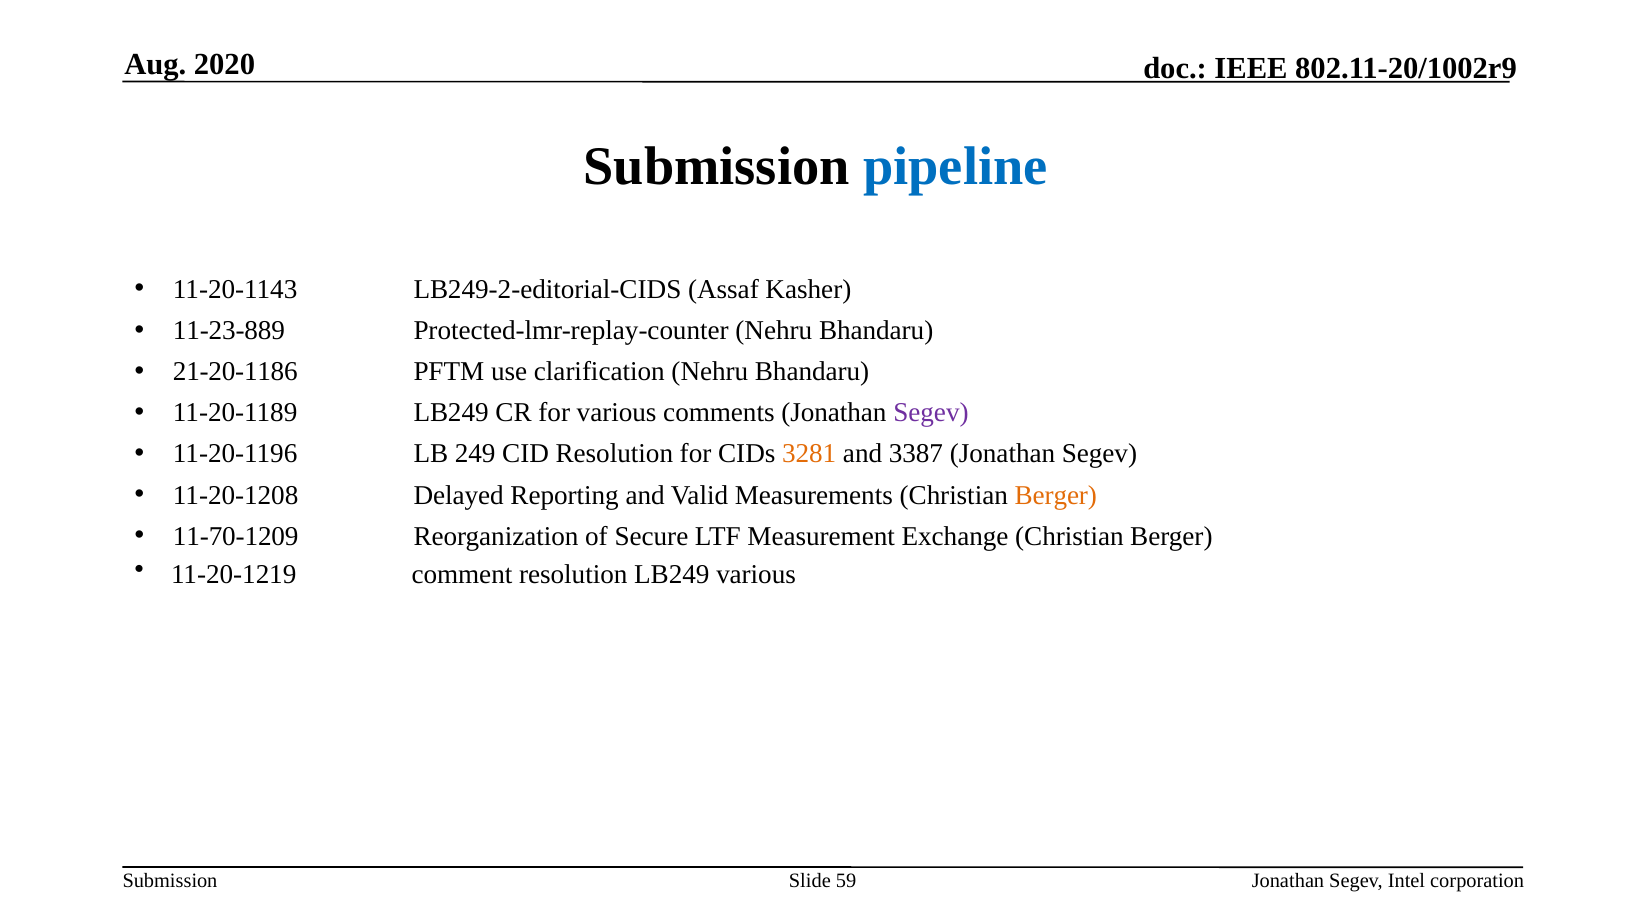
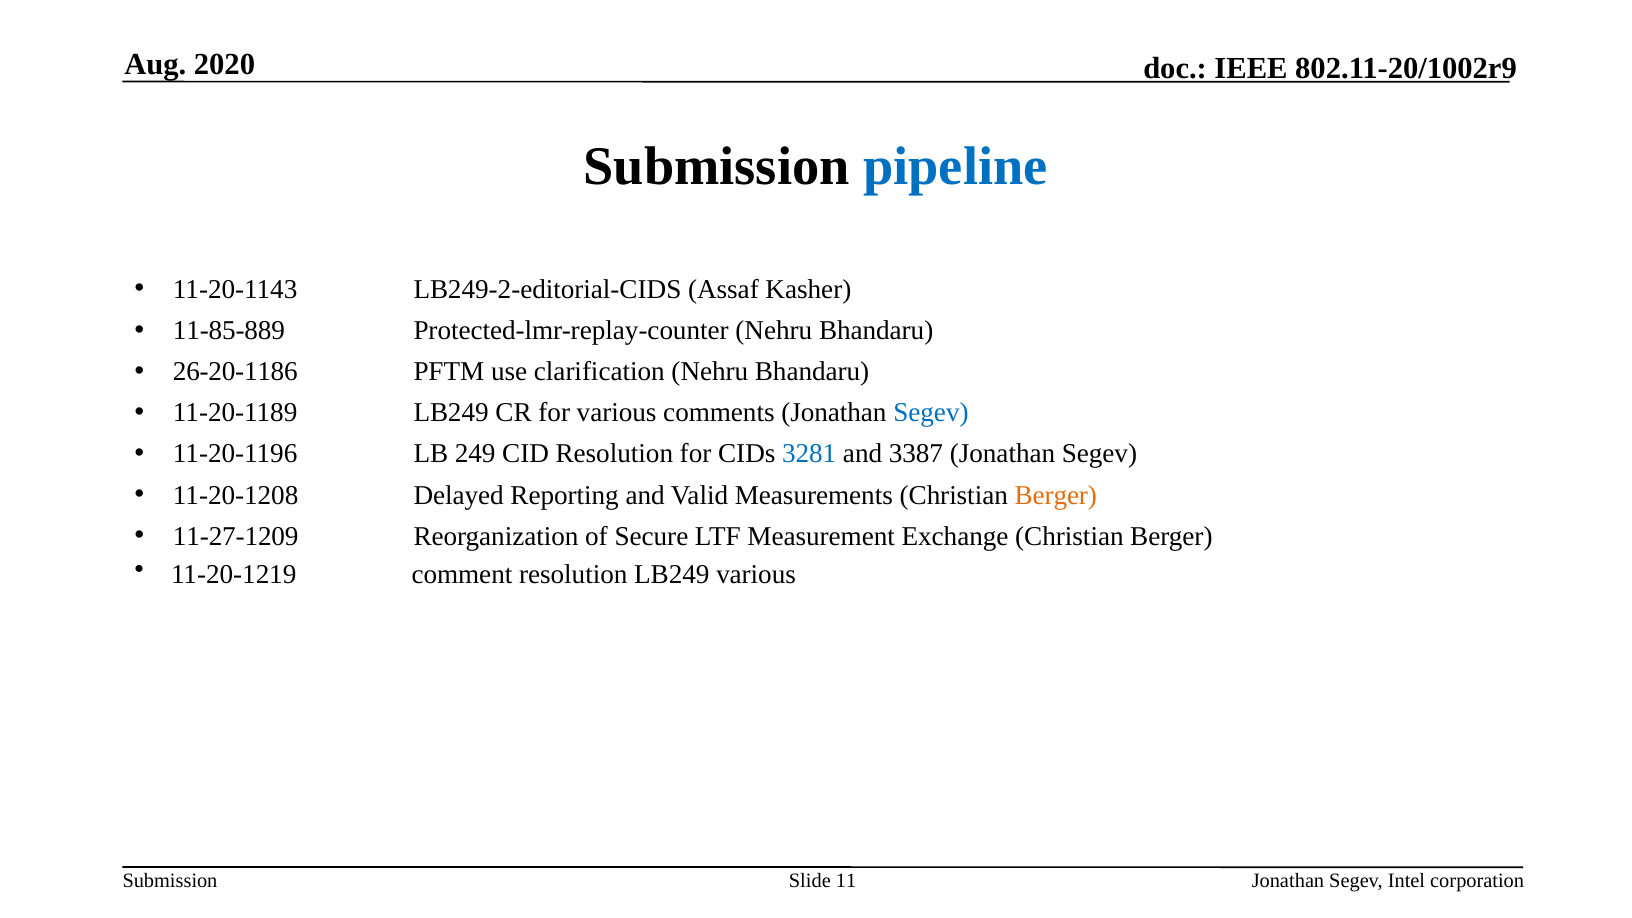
11-23-889: 11-23-889 -> 11-85-889 (229, 331)
21-20-1186: 21-20-1186 -> 26-20-1186 (235, 372)
Segev colour: purple -> blue (931, 413)
3281 colour: orange -> blue (809, 454)
11-70-1209: 11-70-1209 -> 11-27-1209 (236, 536)
59: 59 -> 11 (846, 880)
